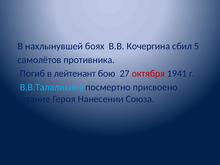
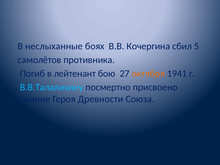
нахлынувшей: нахлынувшей -> неслыханные (54, 46)
октября colour: red -> orange (148, 74)
Нанесении: Нанесении -> Древности (101, 99)
